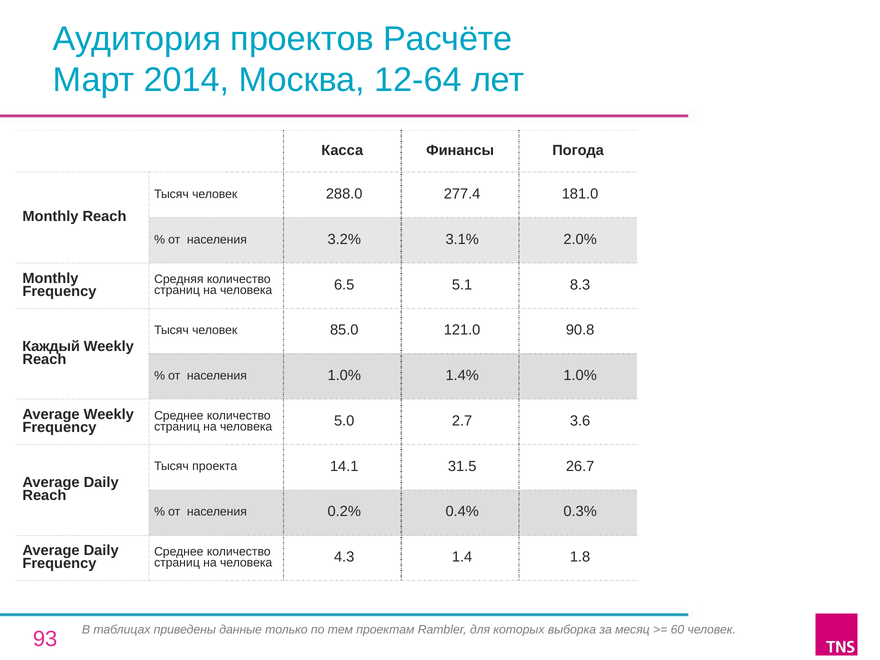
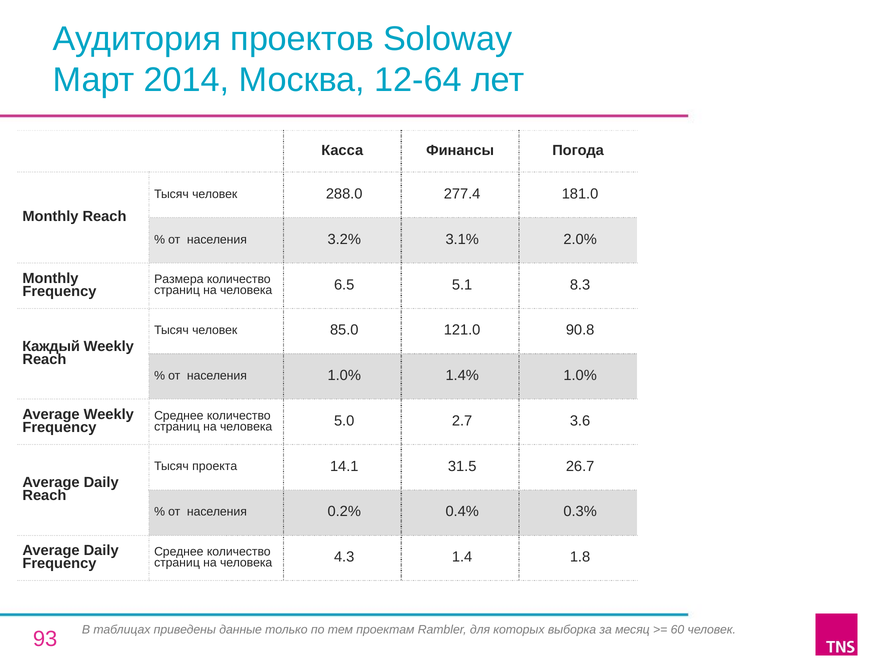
Расчёте: Расчёте -> Soloway (448, 39)
Средняя: Средняя -> Размера (179, 279)
